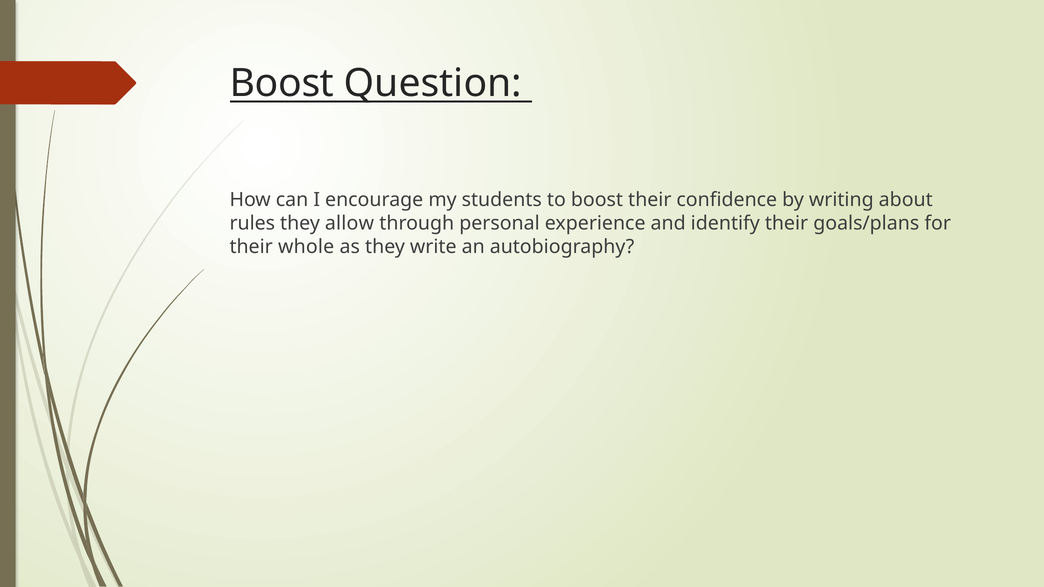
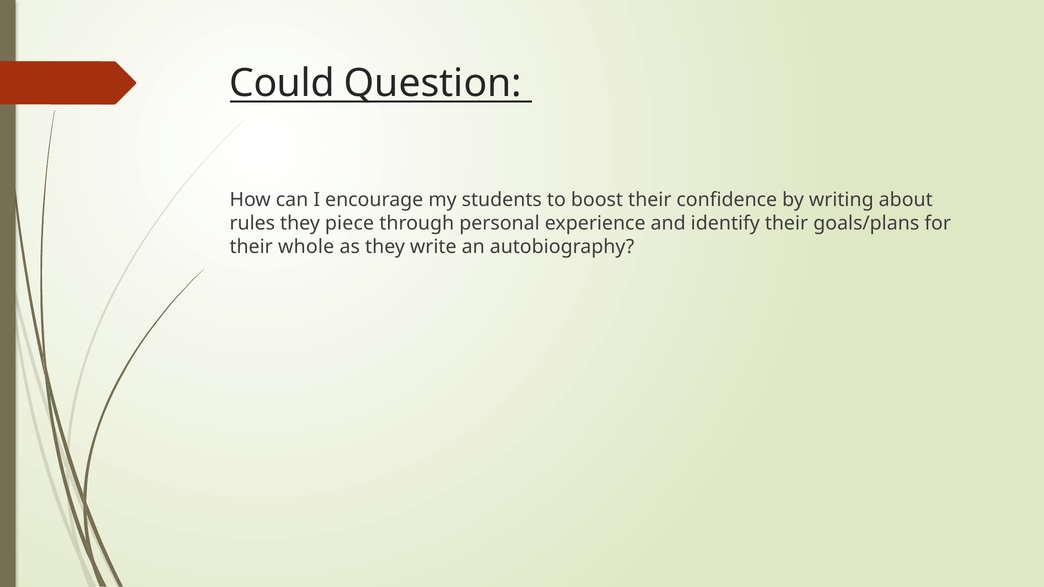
Boost: Boost -> Could (282, 84)
allow: allow -> piece (349, 223)
